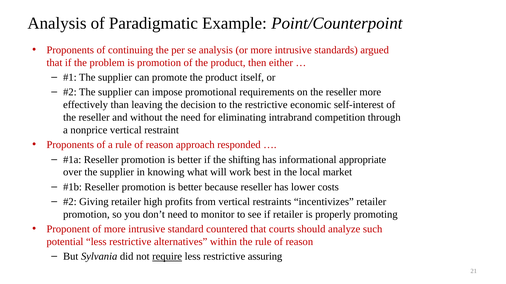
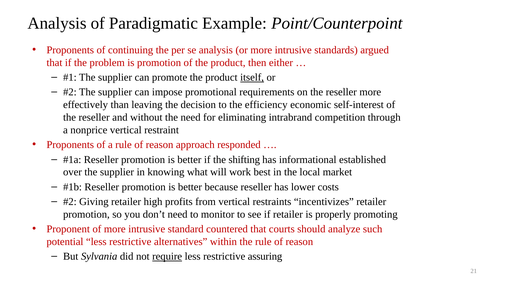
itself underline: none -> present (252, 78)
the restrictive: restrictive -> efficiency (266, 105)
appropriate: appropriate -> established (363, 160)
